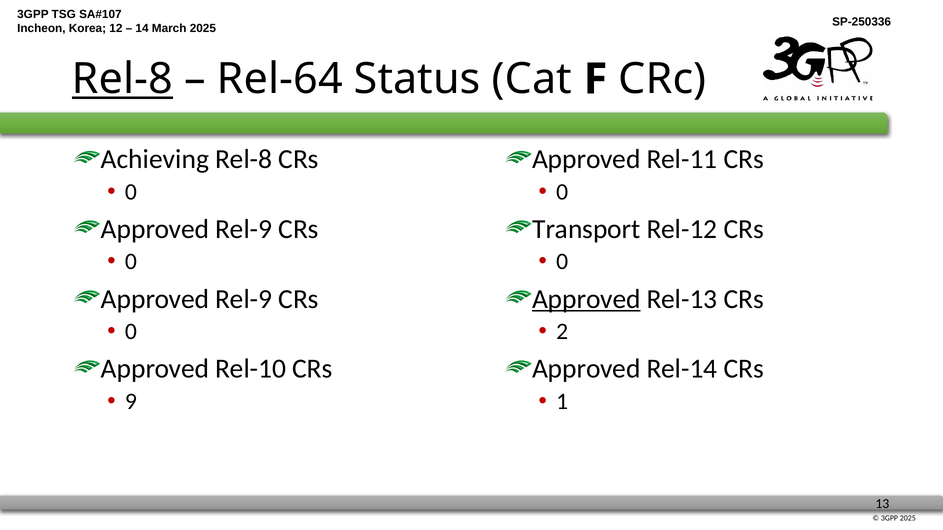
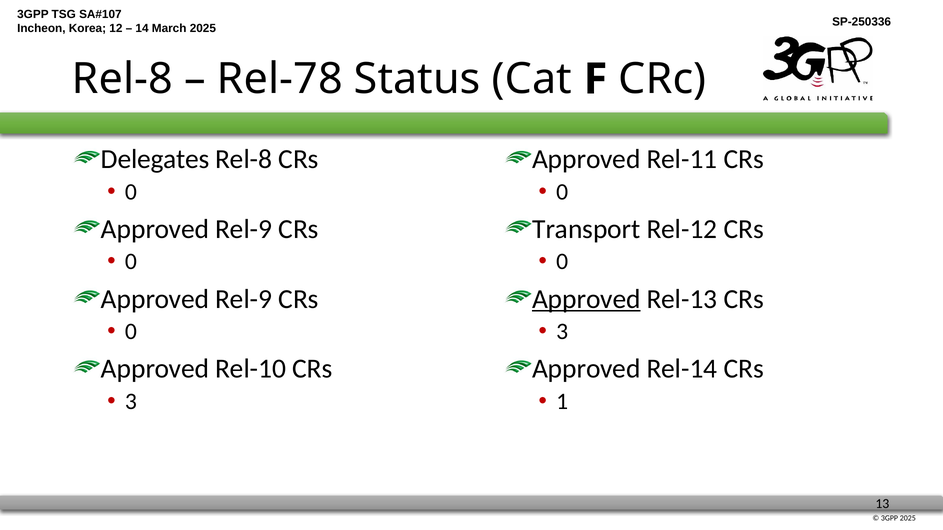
Rel-8 underline: present -> none (122, 79)
Rel-64: Rel-64 -> Rel-78 (280, 79)
Achieving: Achieving -> Delegates (155, 159)
2: 2 -> 3 (562, 332)
9: 9 -> 3 (131, 402)
